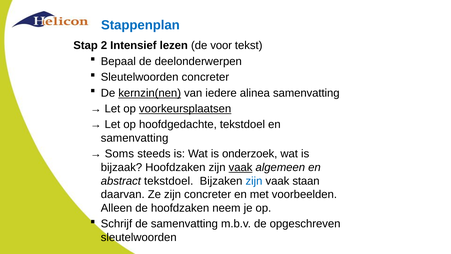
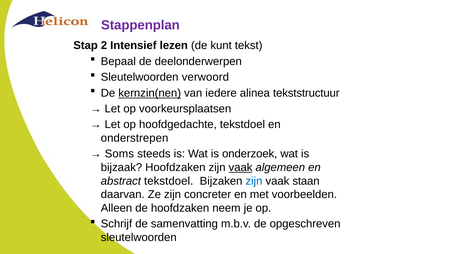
Stappenplan colour: blue -> purple (140, 25)
voor: voor -> kunt (221, 46)
Sleutelwoorden concreter: concreter -> verwoord (205, 77)
alinea samenvatting: samenvatting -> tekststructuur (306, 93)
voorkeursplaatsen underline: present -> none (185, 109)
samenvatting: samenvatting -> onderstrepen (135, 138)
